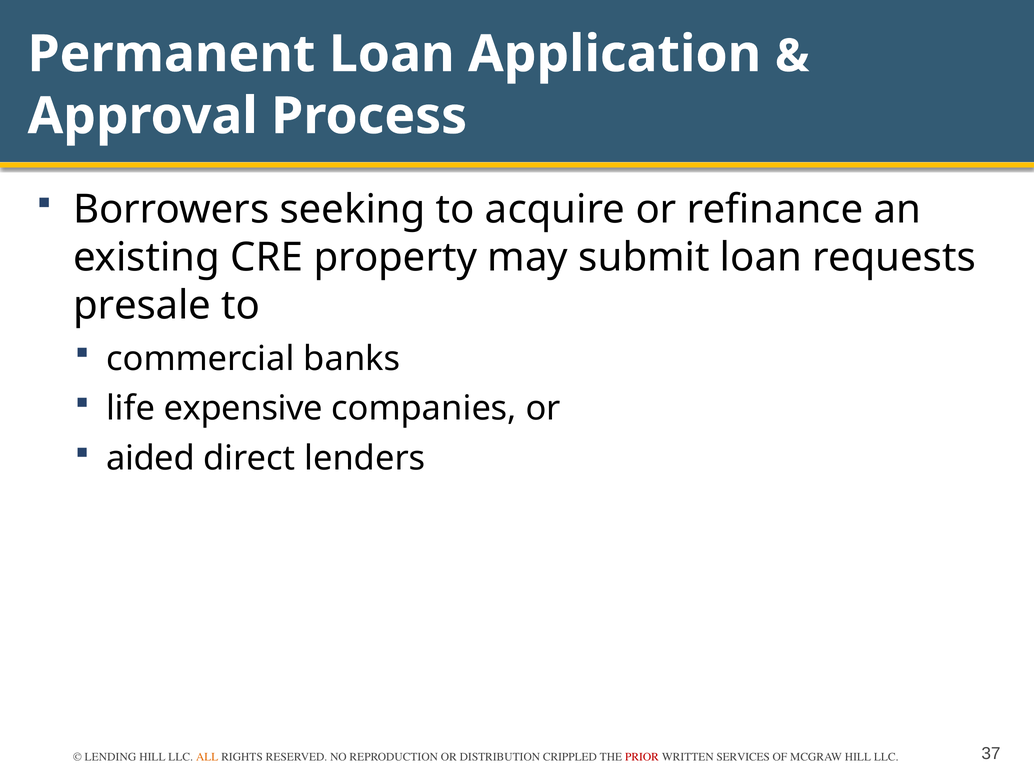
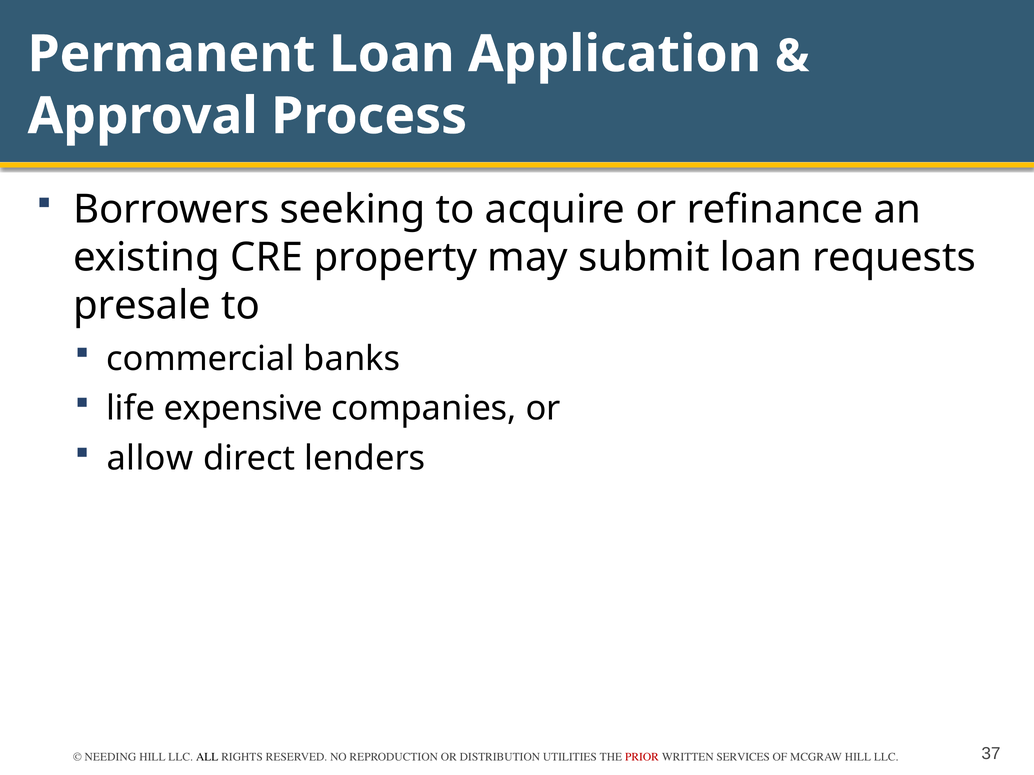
aided: aided -> allow (150, 459)
LENDING: LENDING -> NEEDING (110, 757)
ALL colour: orange -> black (207, 757)
CRIPPLED: CRIPPLED -> UTILITIES (570, 757)
